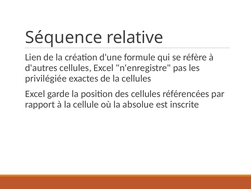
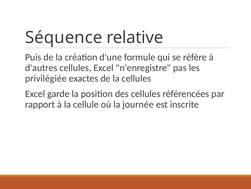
Lien: Lien -> Puis (33, 57)
absolue: absolue -> journée (138, 104)
